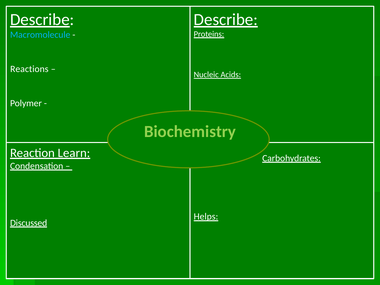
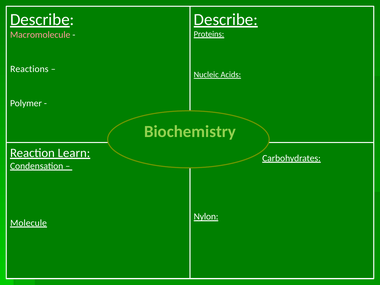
Macromolecule colour: light blue -> pink (40, 35)
Helps: Helps -> Nylon (206, 217)
Discussed: Discussed -> Molecule (29, 223)
